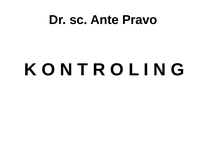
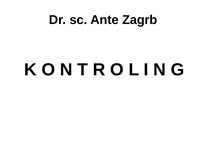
Pravo: Pravo -> Zagrb (140, 20)
